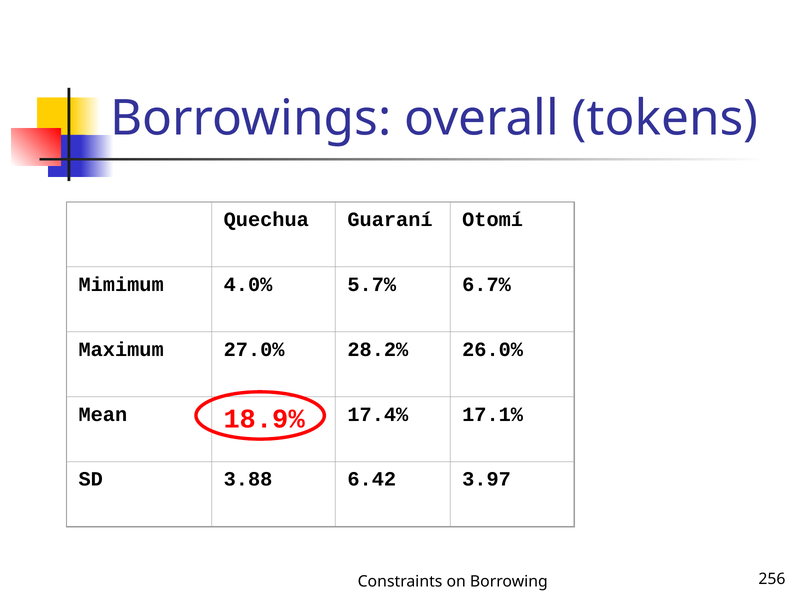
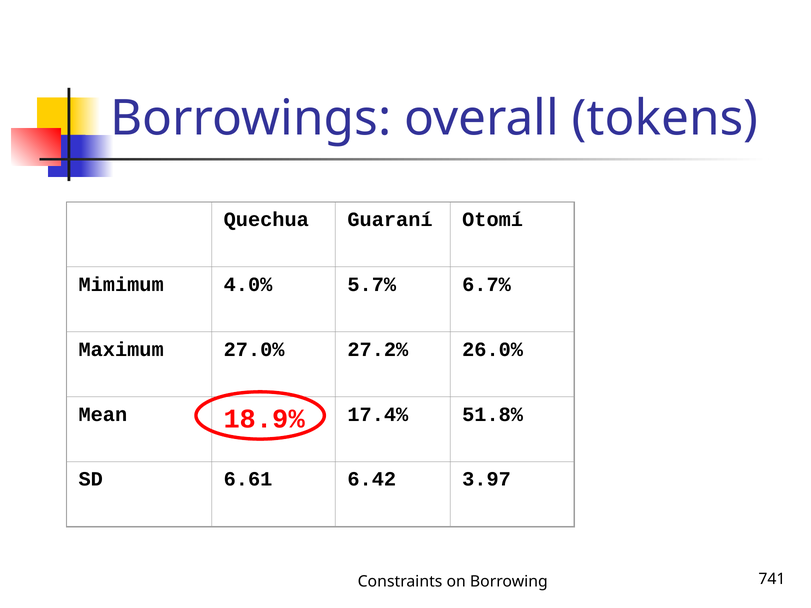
28.2%: 28.2% -> 27.2% (378, 350)
17.1%: 17.1% -> 51.8% (493, 414)
3.88: 3.88 -> 6.61 (248, 479)
256: 256 -> 741 (772, 579)
